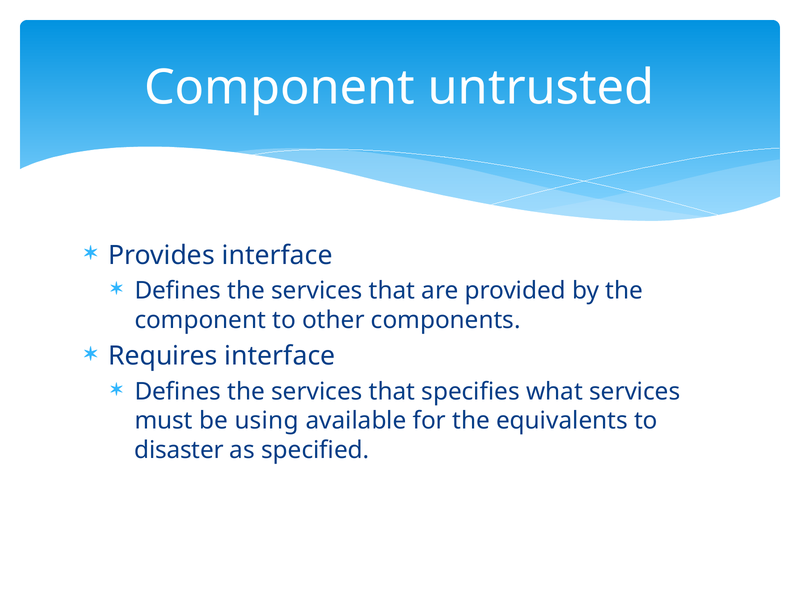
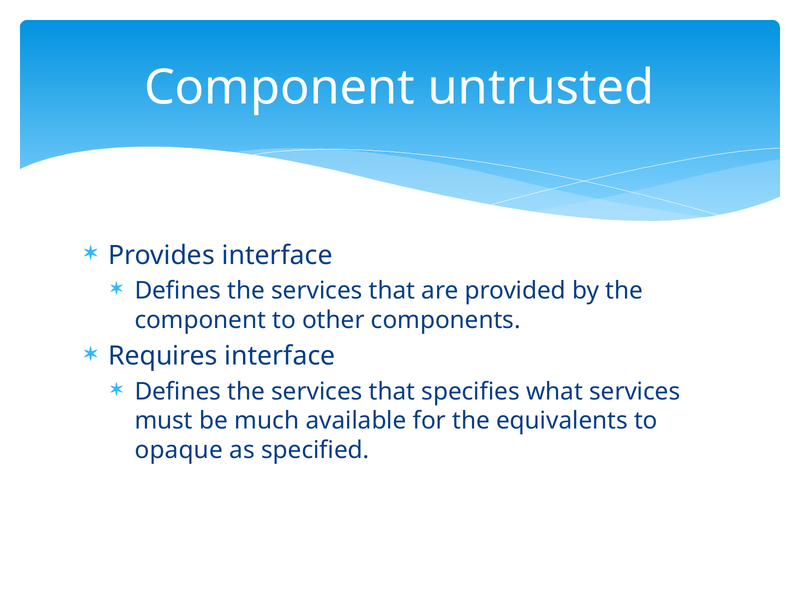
using: using -> much (267, 421)
disaster: disaster -> opaque (179, 450)
